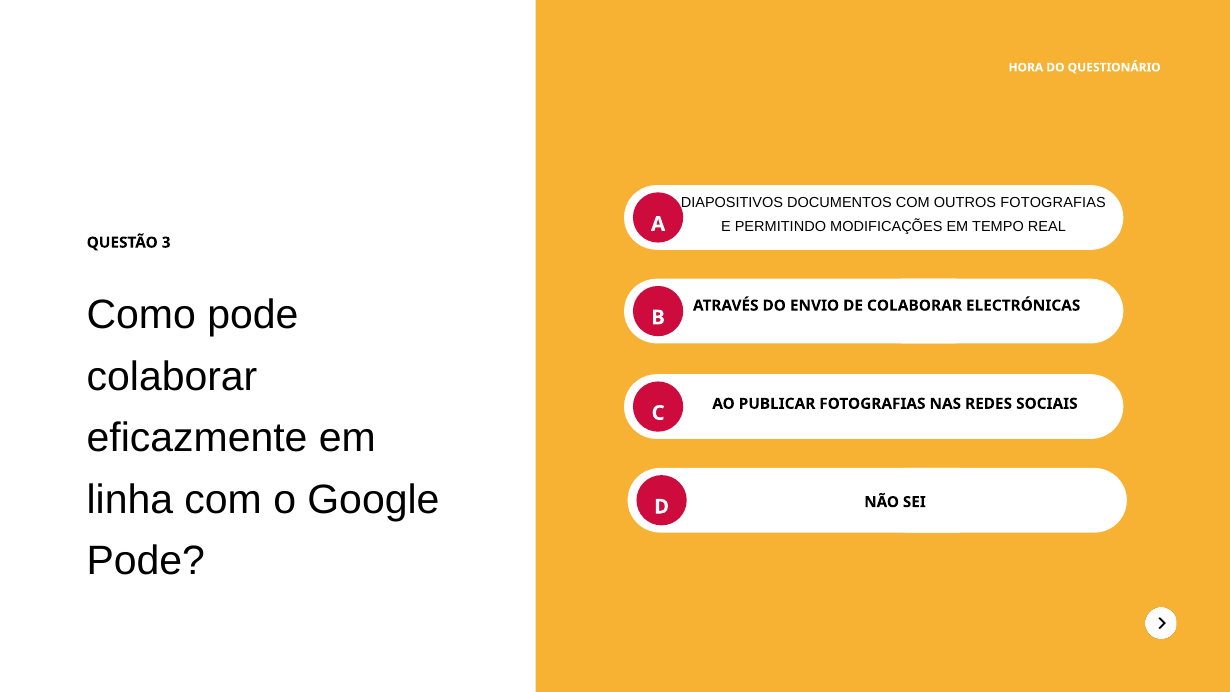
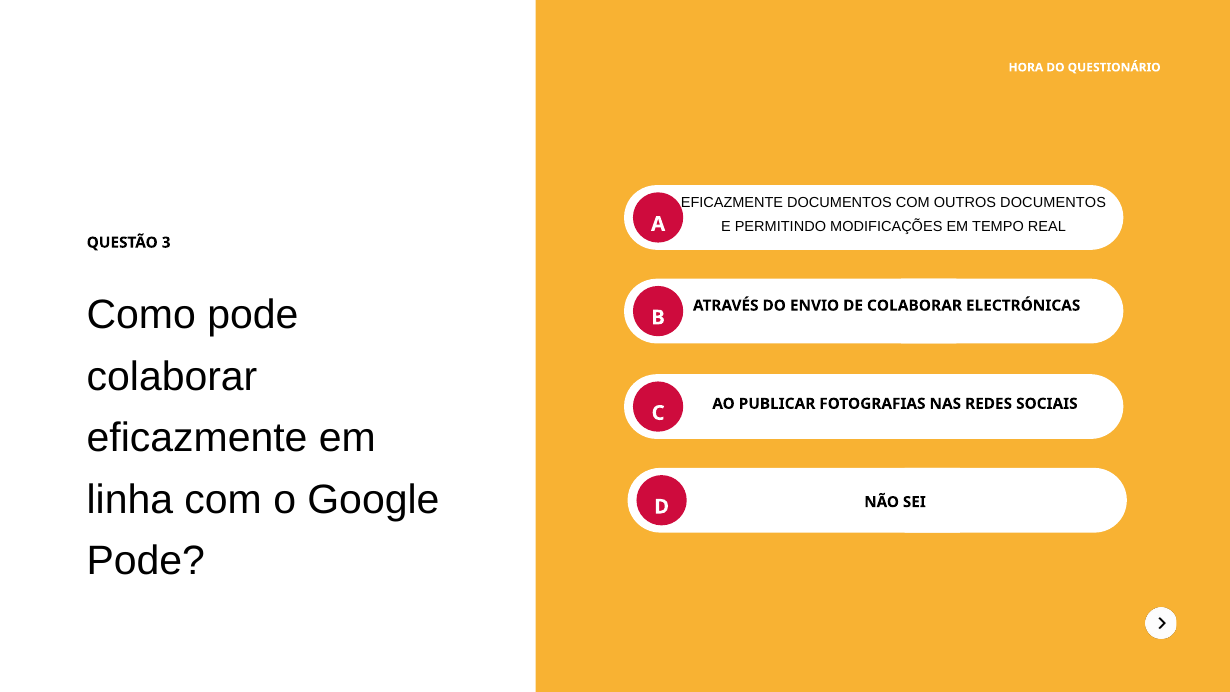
DIAPOSITIVOS: DIAPOSITIVOS -> EFICAZMENTE (732, 202)
OUTROS FOTOGRAFIAS: FOTOGRAFIAS -> DOCUMENTOS (1053, 202)
